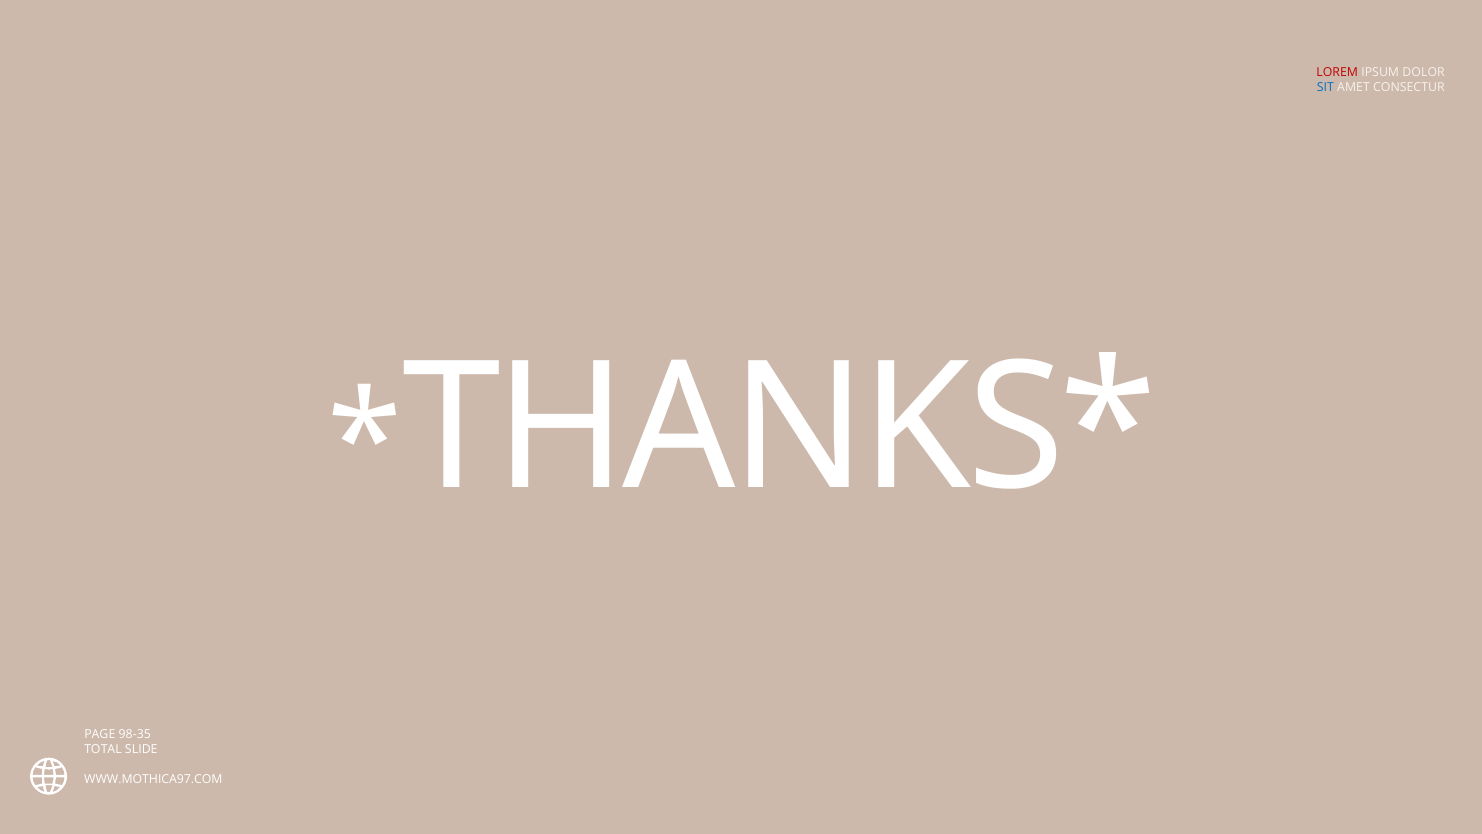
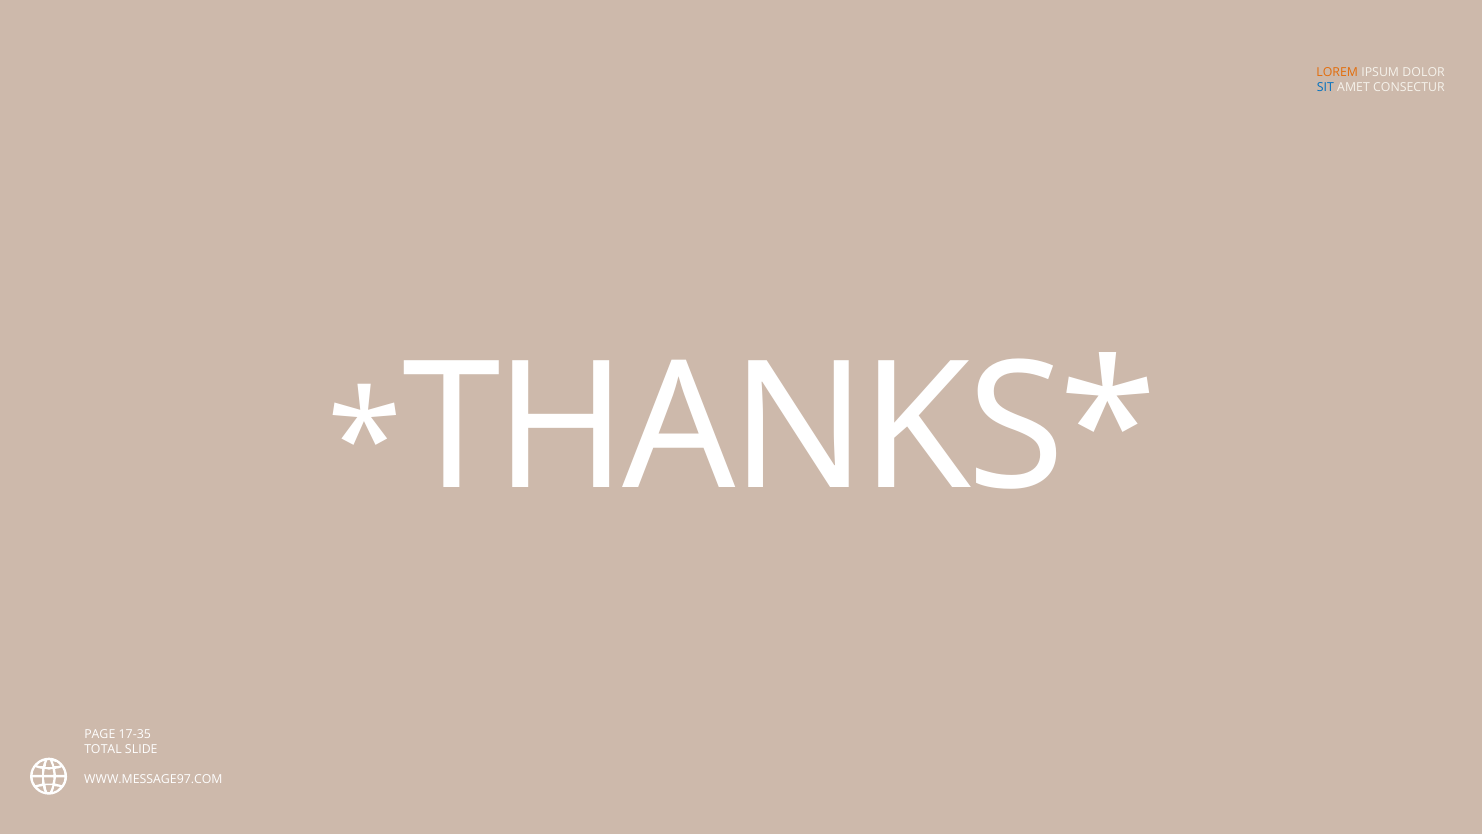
LOREM colour: red -> orange (1337, 73)
98-35: 98-35 -> 17-35 (135, 735)
WWW.MOTHICA97.COM: WWW.MOTHICA97.COM -> WWW.MESSAGE97.COM (153, 779)
